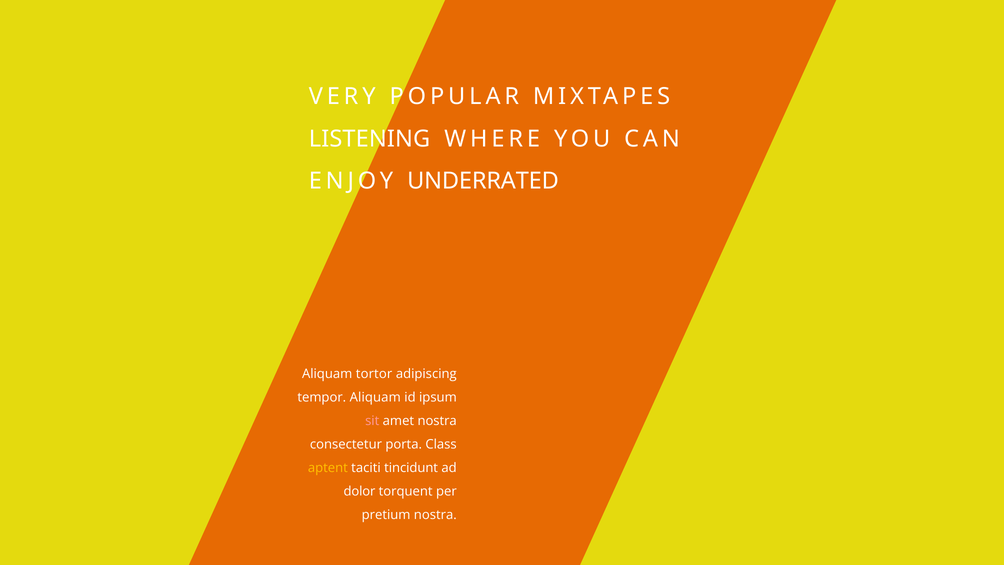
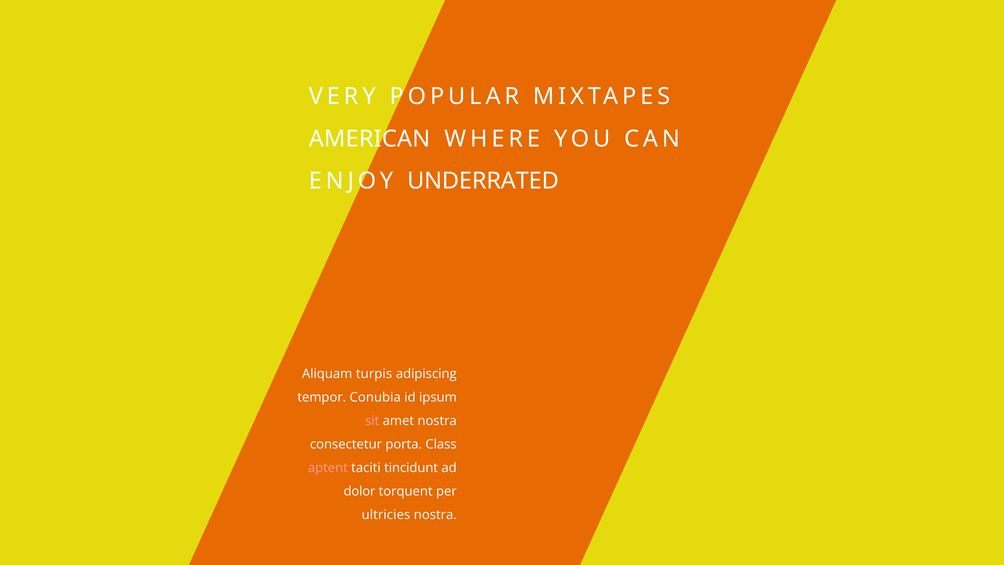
LISTENING: LISTENING -> AMERICAN (369, 139)
tortor: tortor -> turpis (374, 374)
tempor Aliquam: Aliquam -> Conubia (375, 397)
aptent colour: yellow -> pink (328, 468)
pretium: pretium -> ultricies (386, 515)
